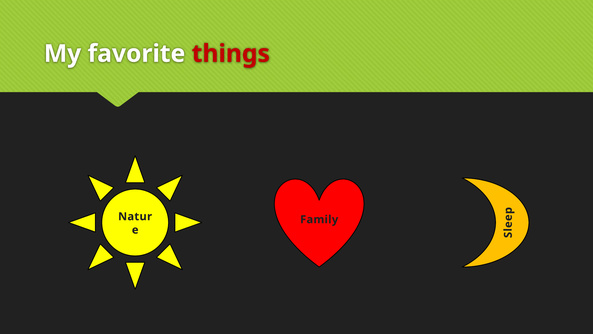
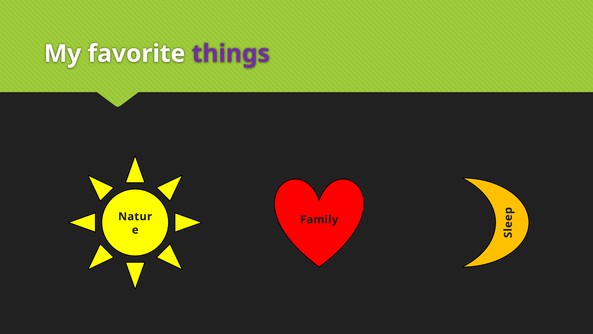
things colour: red -> purple (231, 54)
